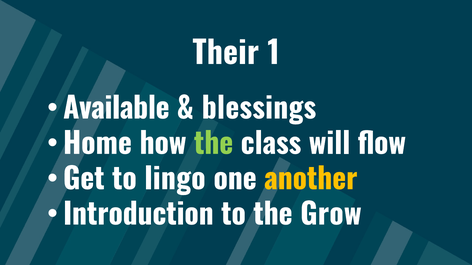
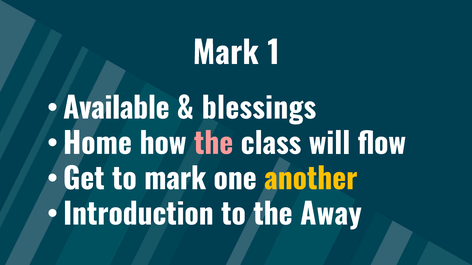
Their: Their -> Mark (226, 54)
the colour: light green -> pink (214, 144)
to lingo: lingo -> mark (175, 180)
Grow: Grow -> Away (331, 215)
